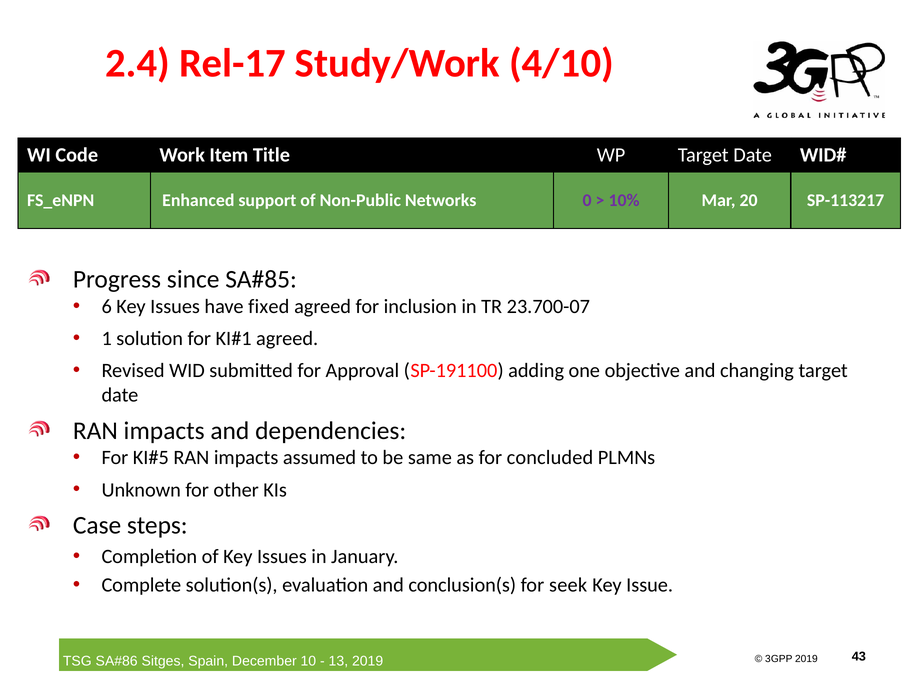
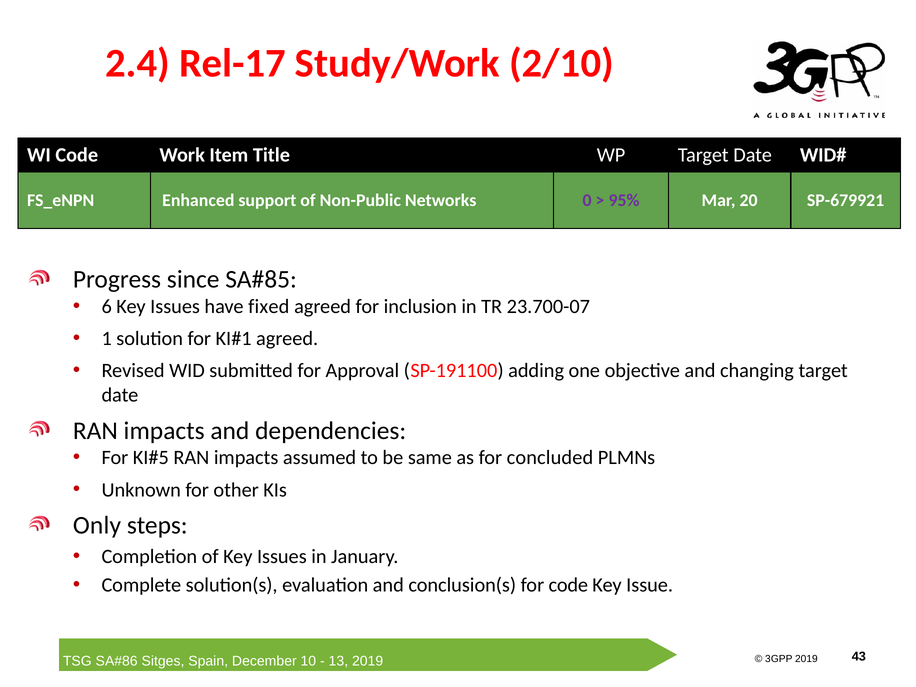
4/10: 4/10 -> 2/10 (561, 63)
10%: 10% -> 95% (624, 200)
SP-113217: SP-113217 -> SP-679921 (846, 200)
Case: Case -> Only (97, 525)
for seek: seek -> code (568, 585)
